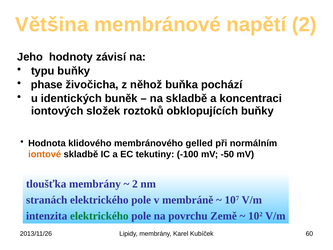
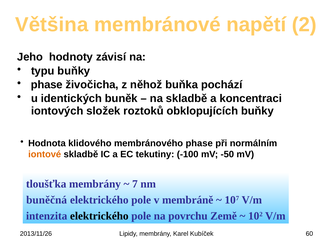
membránového gelled: gelled -> phase (199, 143)
2: 2 -> 7 (135, 184)
stranách: stranách -> buněčná (47, 200)
elektrického colour: green -> black (99, 216)
